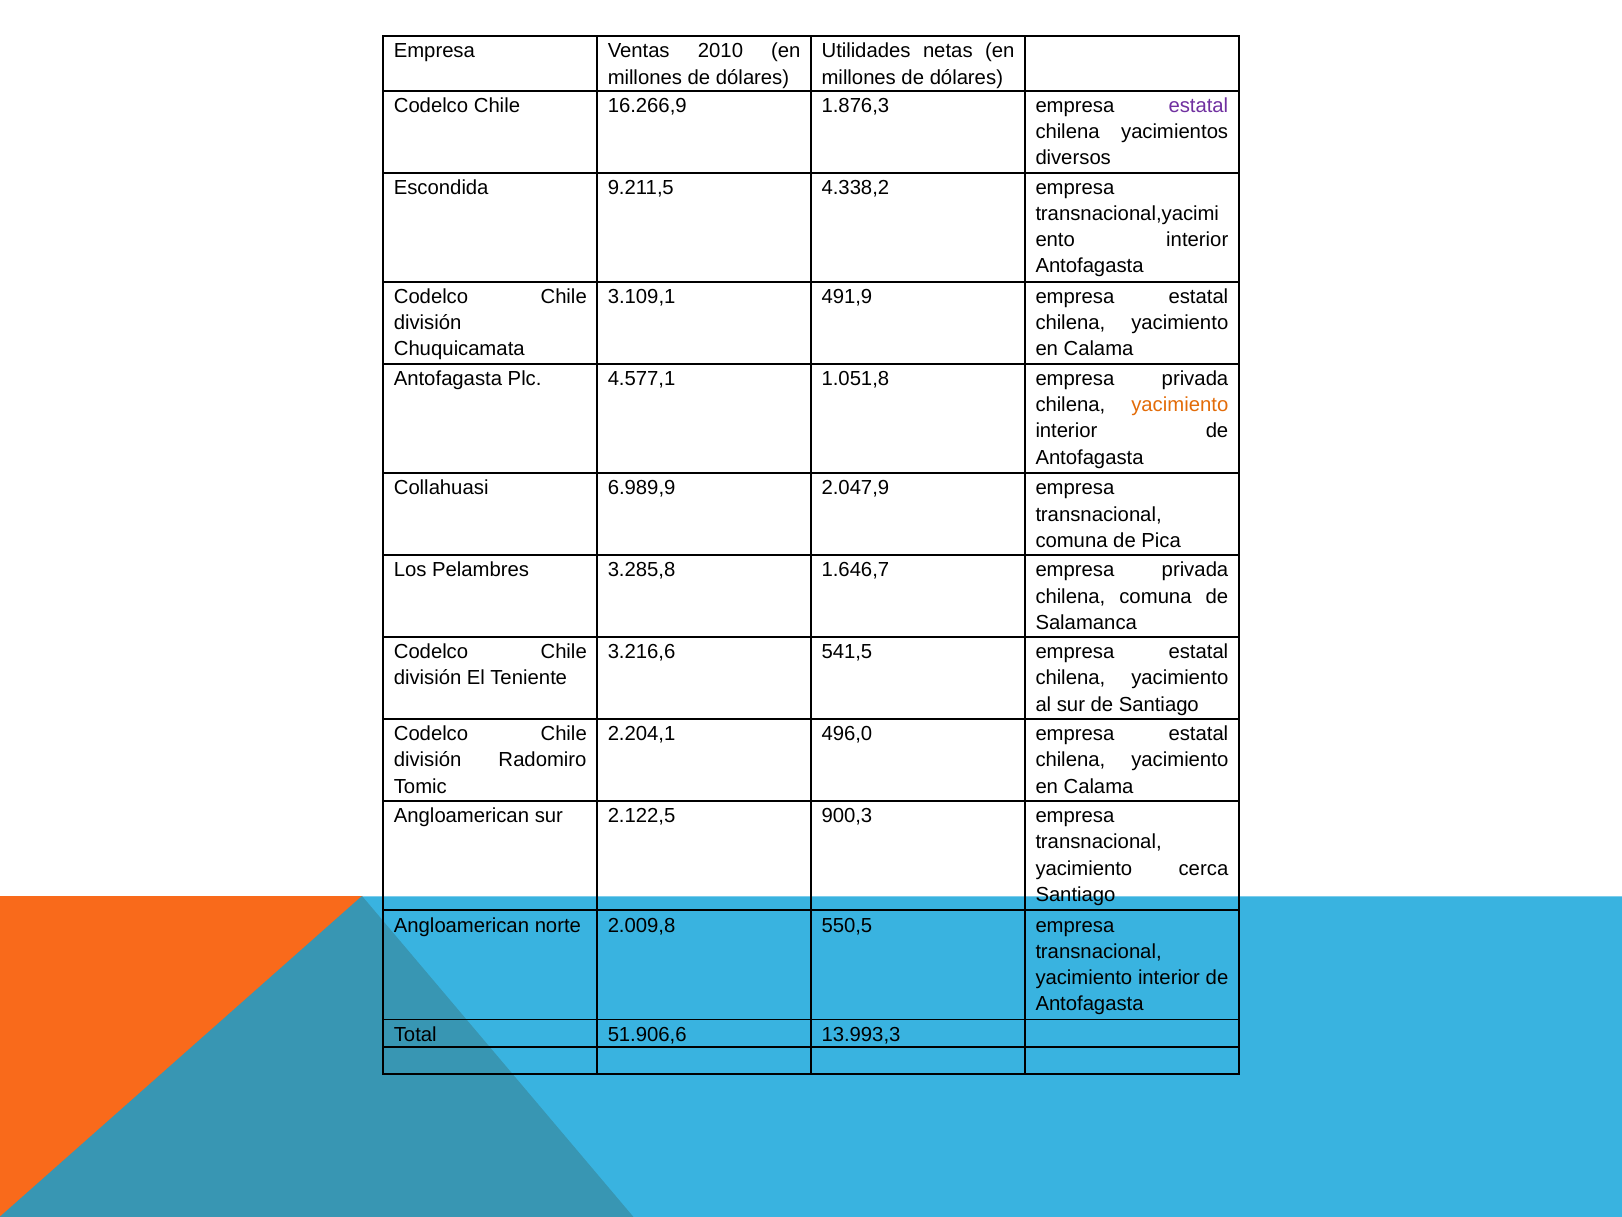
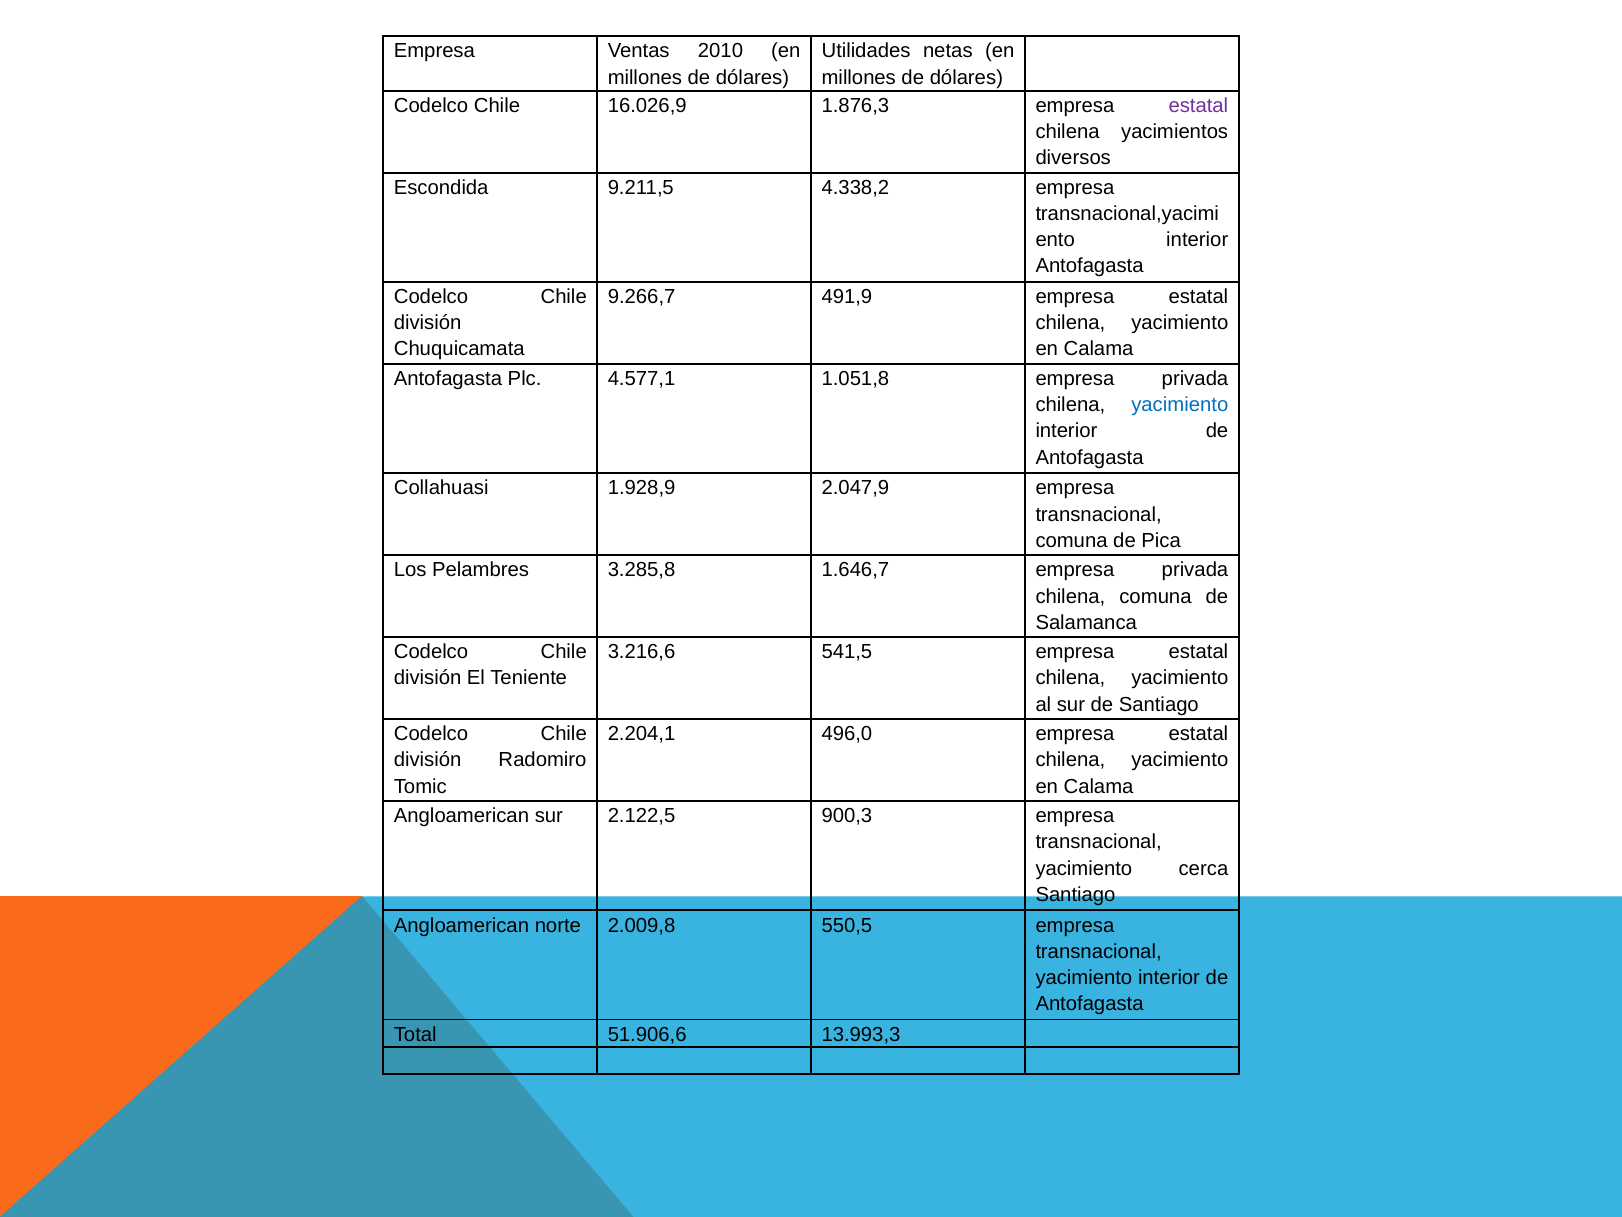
16.266,9: 16.266,9 -> 16.026,9 (647, 106)
3.109,1: 3.109,1 -> 9.266,7 (642, 297)
yacimiento colour: orange -> blue (1180, 405)
6.989,9: 6.989,9 -> 1.928,9 (642, 488)
